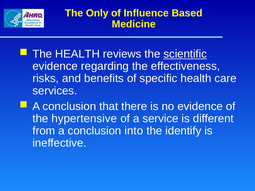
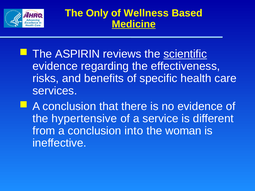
Influence: Influence -> Wellness (146, 13)
Medicine underline: none -> present (134, 24)
The HEALTH: HEALTH -> ASPIRIN (78, 54)
identify: identify -> woman (183, 131)
